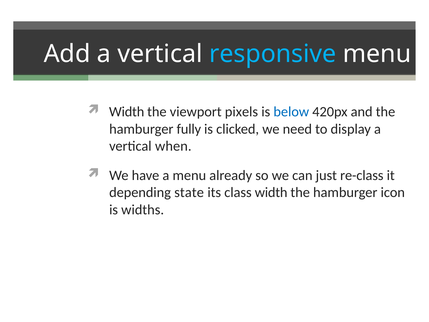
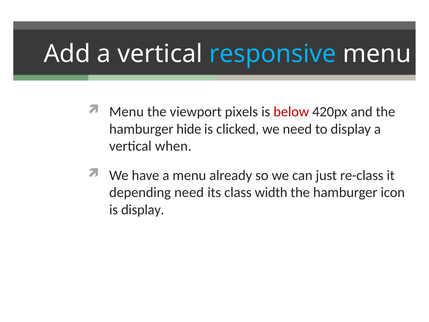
Width: Width -> Menu (127, 112)
below colour: blue -> red (291, 112)
fully: fully -> hide (189, 129)
depending state: state -> need (189, 192)
is widths: widths -> display (143, 210)
